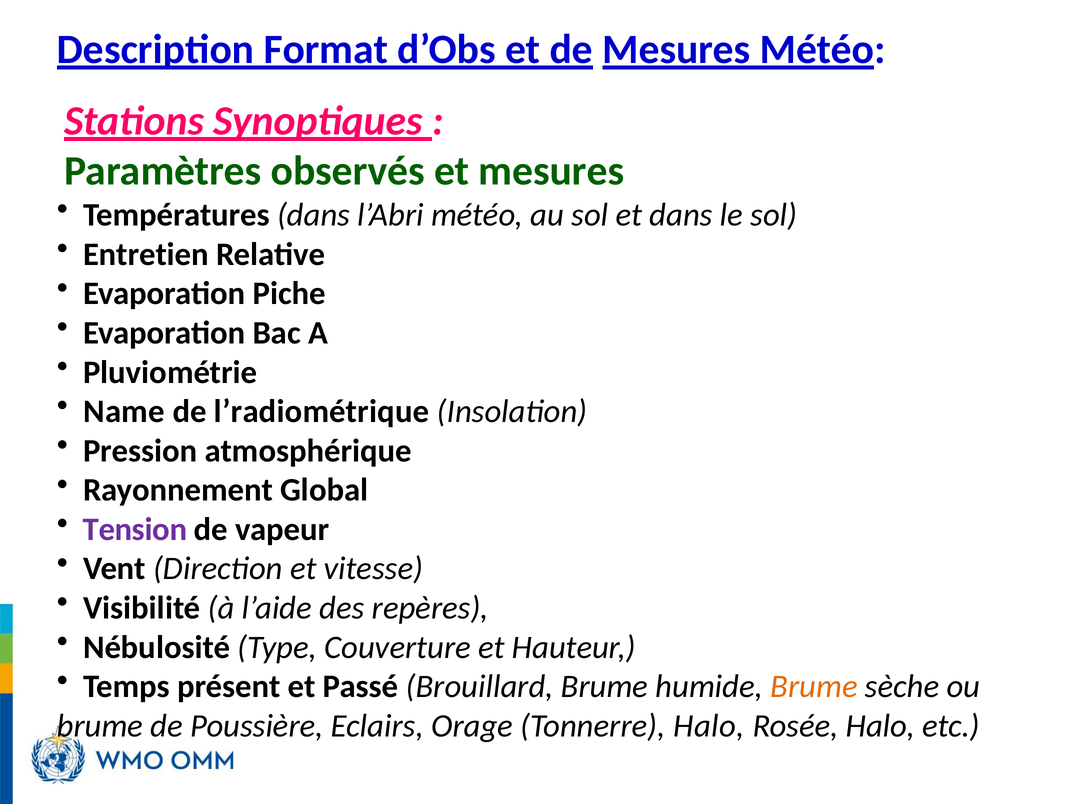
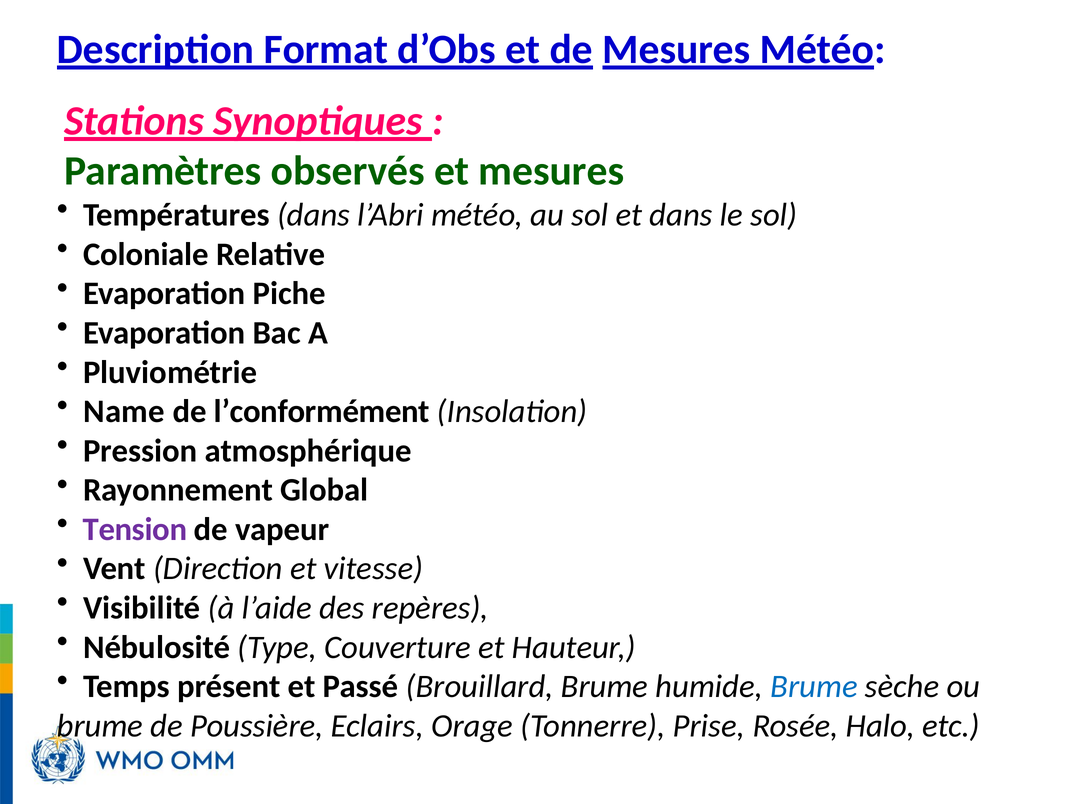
Entretien: Entretien -> Coloniale (146, 254)
l’radiométrique: l’radiométrique -> l’conformément (322, 411)
Brume colour: orange -> blue (814, 687)
Tonnerre Halo: Halo -> Prise (709, 726)
